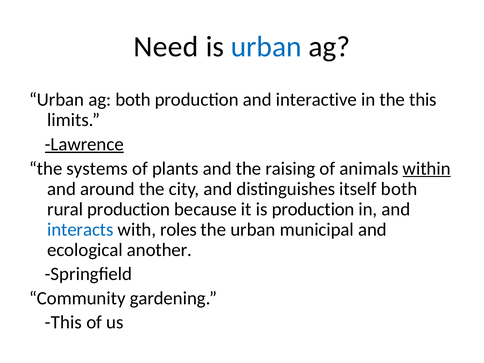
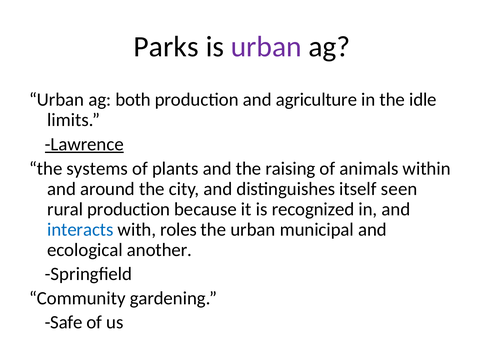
Need: Need -> Parks (166, 47)
urban colour: blue -> purple (266, 47)
interactive: interactive -> agriculture (316, 100)
the this: this -> idle (423, 100)
within underline: present -> none (427, 168)
itself both: both -> seen (399, 189)
is production: production -> recognized (313, 209)
This: This -> Safe (64, 322)
